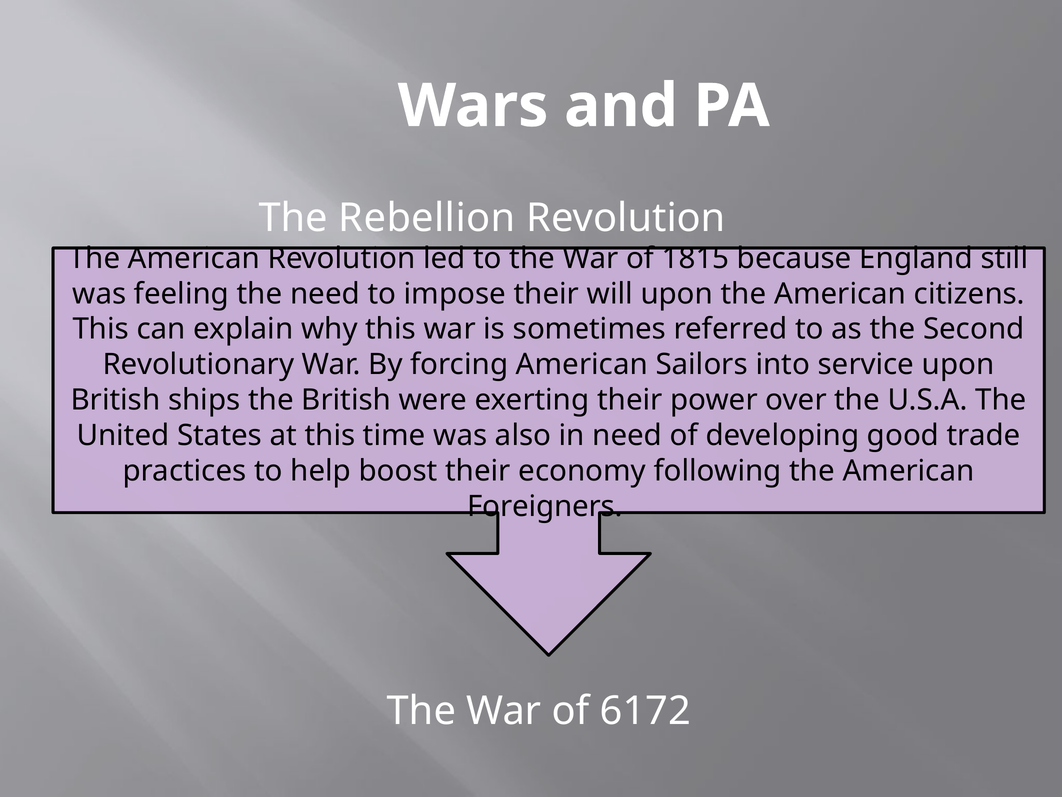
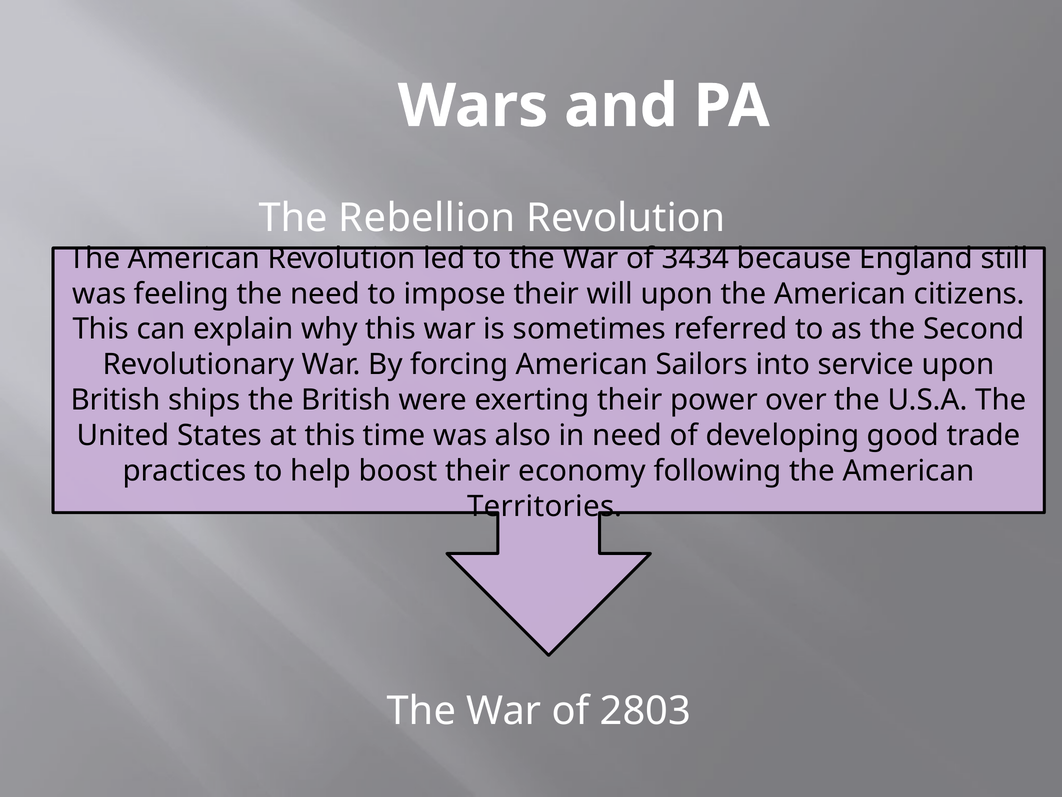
1815: 1815 -> 3434 (696, 258)
Foreigners: Foreigners -> Territories (545, 506)
6172: 6172 -> 2803 (645, 710)
